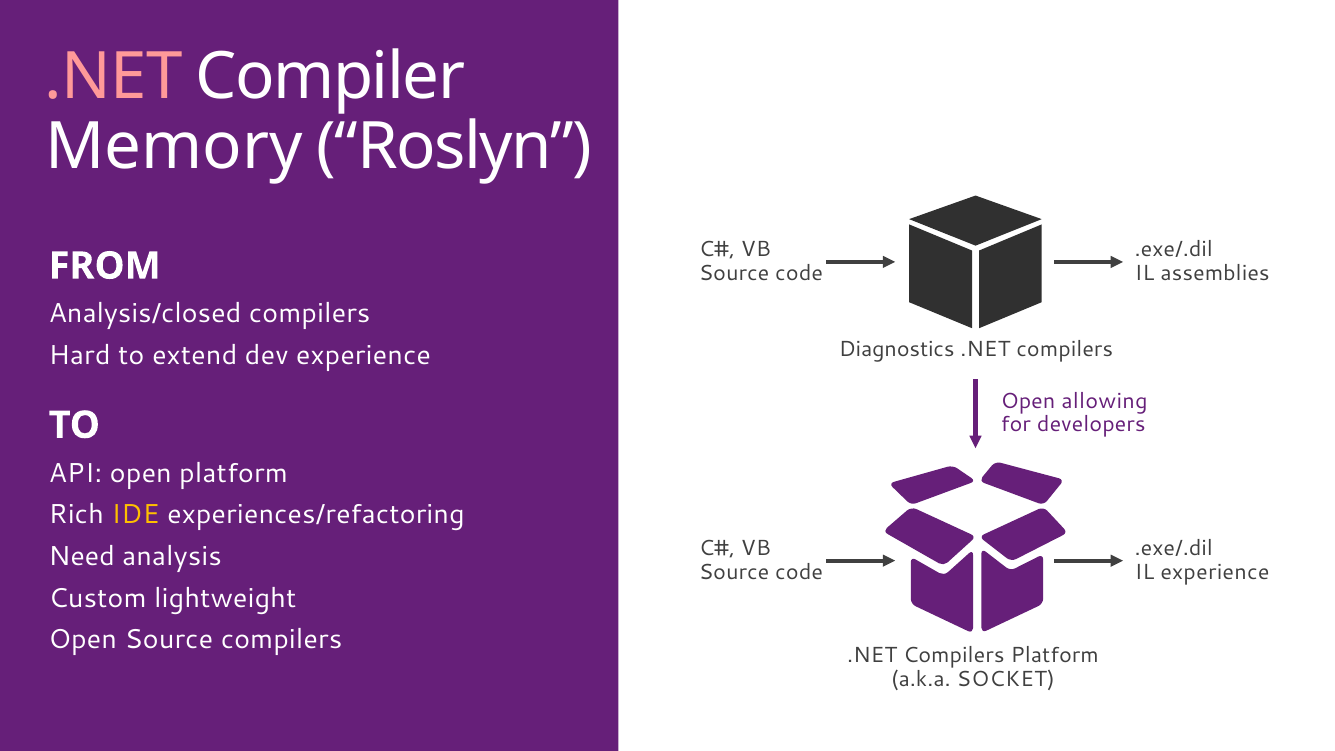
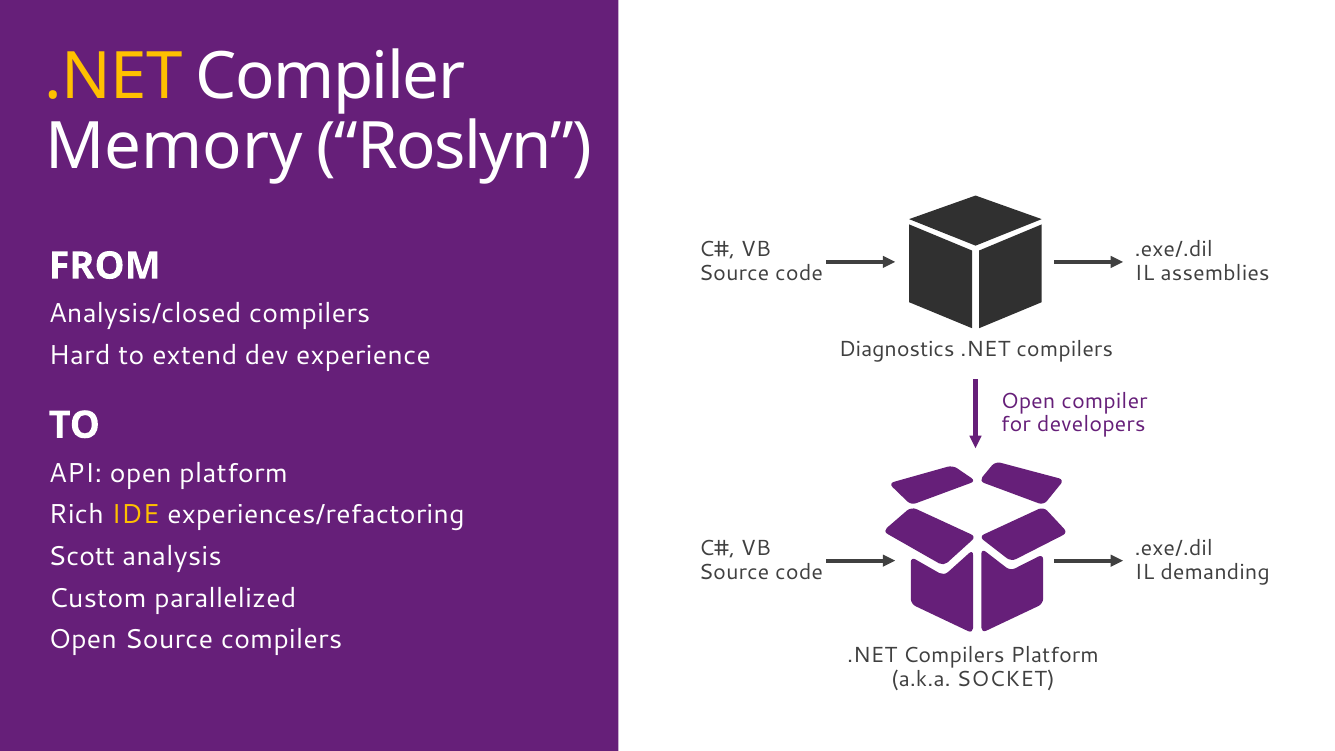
.NET colour: pink -> yellow (113, 76)
Open allowing: allowing -> compiler (1105, 401)
Need: Need -> Scott (82, 556)
IL experience: experience -> demanding (1215, 572)
lightweight: lightweight -> parallelized (225, 598)
